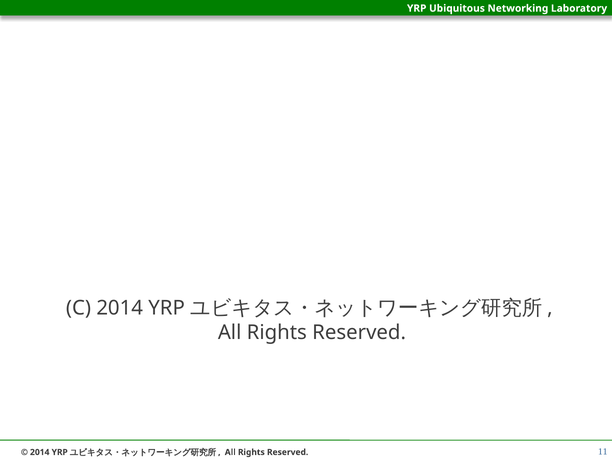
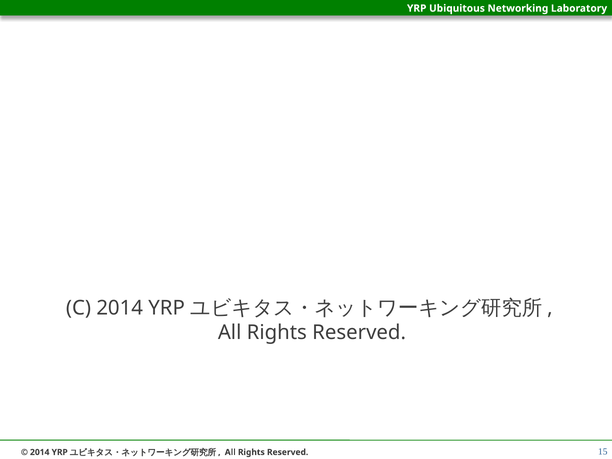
11: 11 -> 15 (603, 452)
